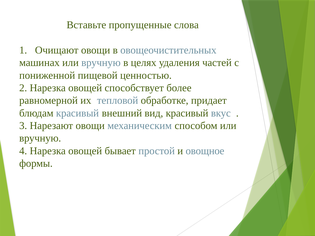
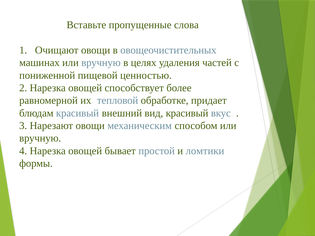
овощное: овощное -> ломтики (205, 151)
